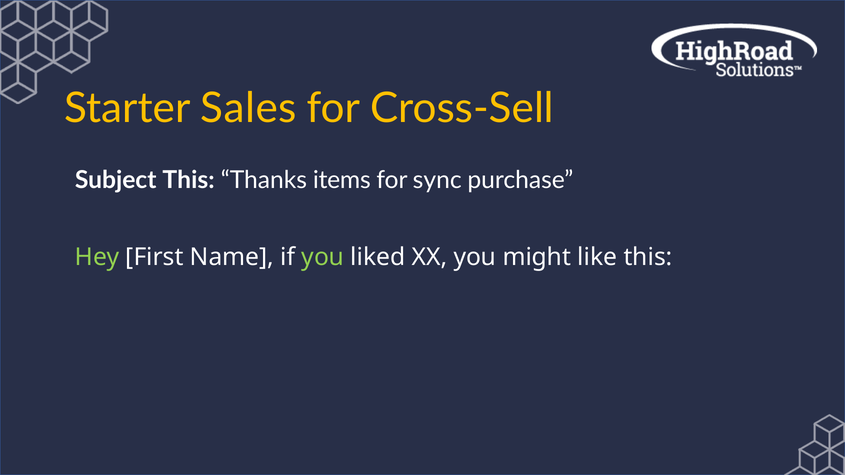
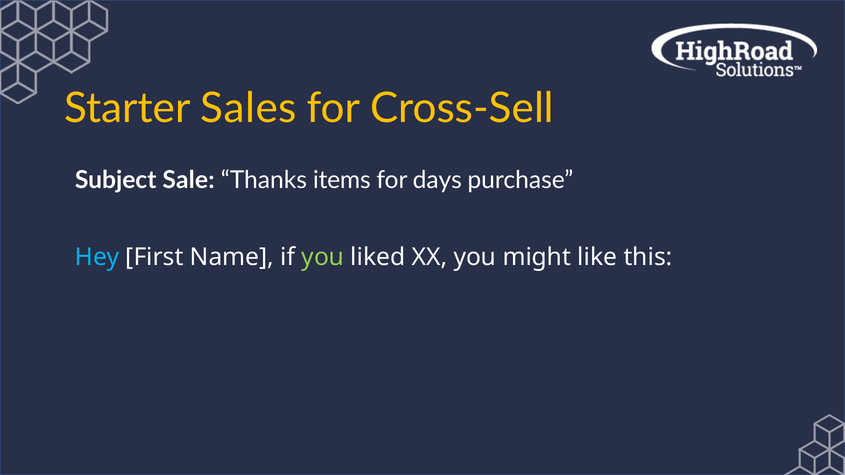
Subject This: This -> Sale (188, 180)
sync: sync -> days (437, 180)
Hey colour: light green -> light blue (97, 257)
